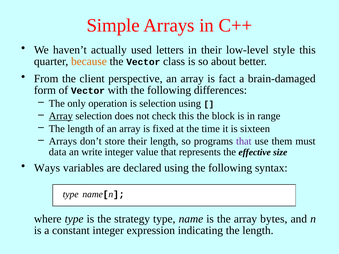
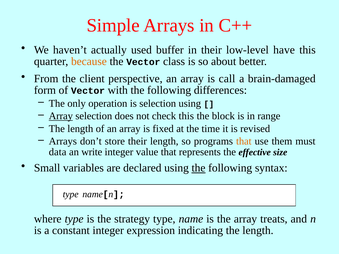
letters: letters -> buffer (170, 50)
style: style -> have (284, 50)
fact: fact -> call (227, 79)
sixteen: sixteen -> revised (255, 129)
that colour: purple -> orange (244, 141)
Ways: Ways -> Small (47, 168)
the underline: none -> present (198, 168)
bytes: bytes -> treats (274, 219)
